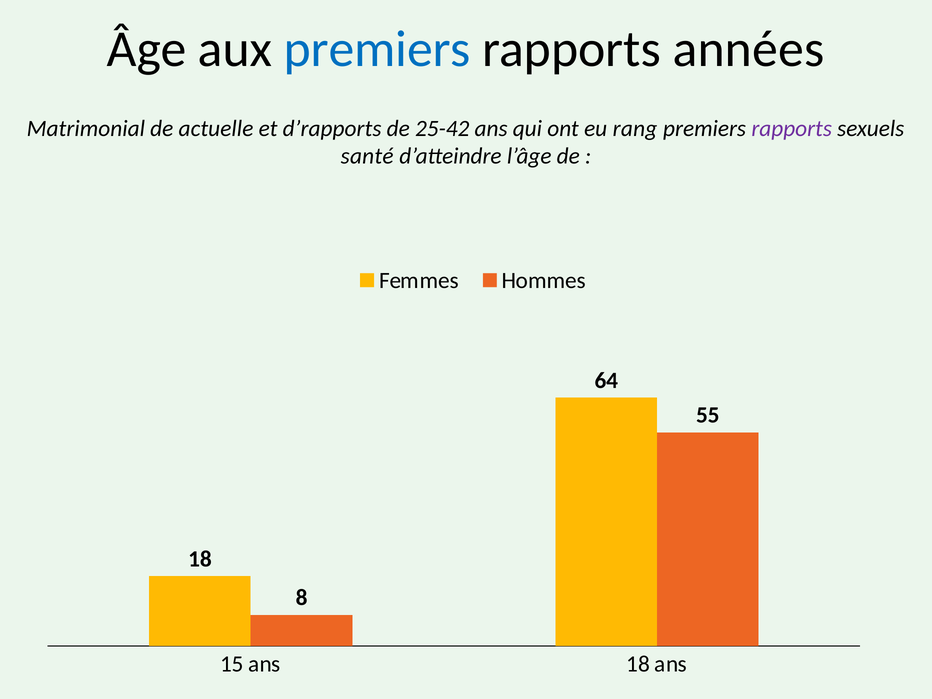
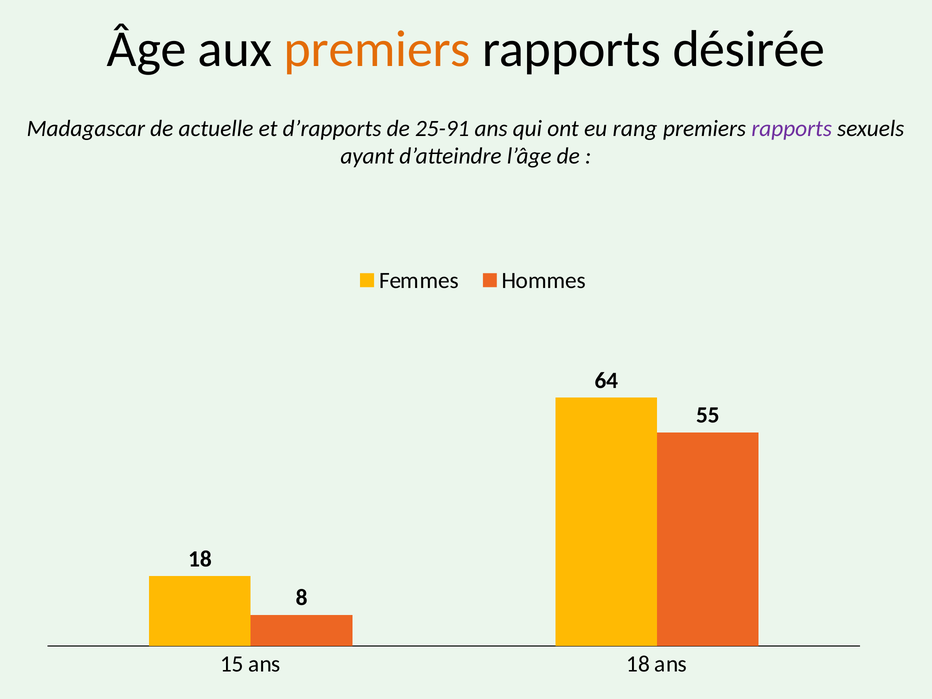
premiers colour: blue -> orange (377, 49)
années: années -> désirée (749, 49)
Matrimonial: Matrimonial -> Madagascar (86, 128)
25-42: 25-42 -> 25-91 (442, 128)
santé: santé -> ayant (367, 156)
